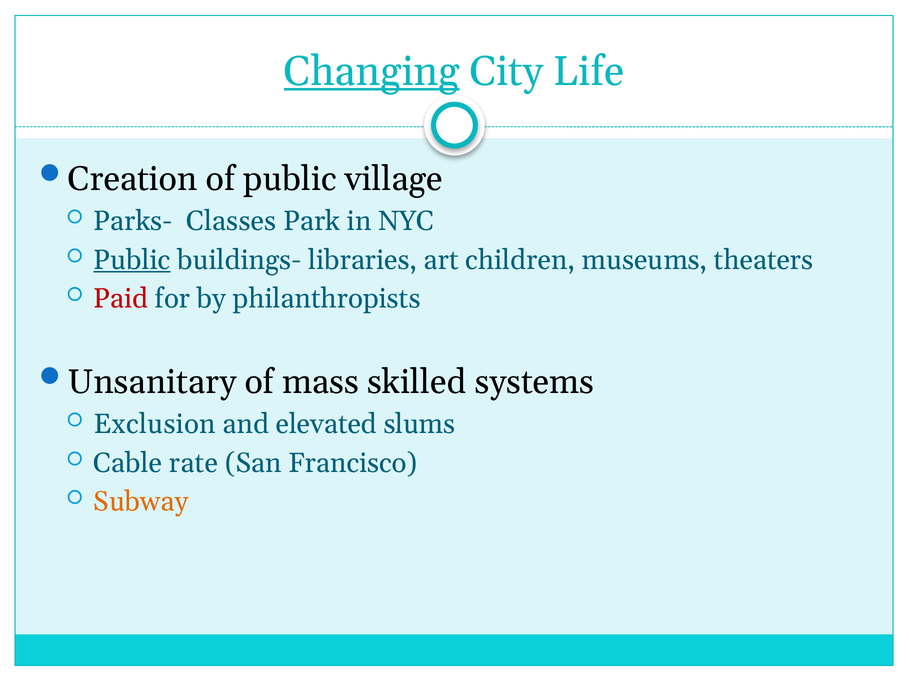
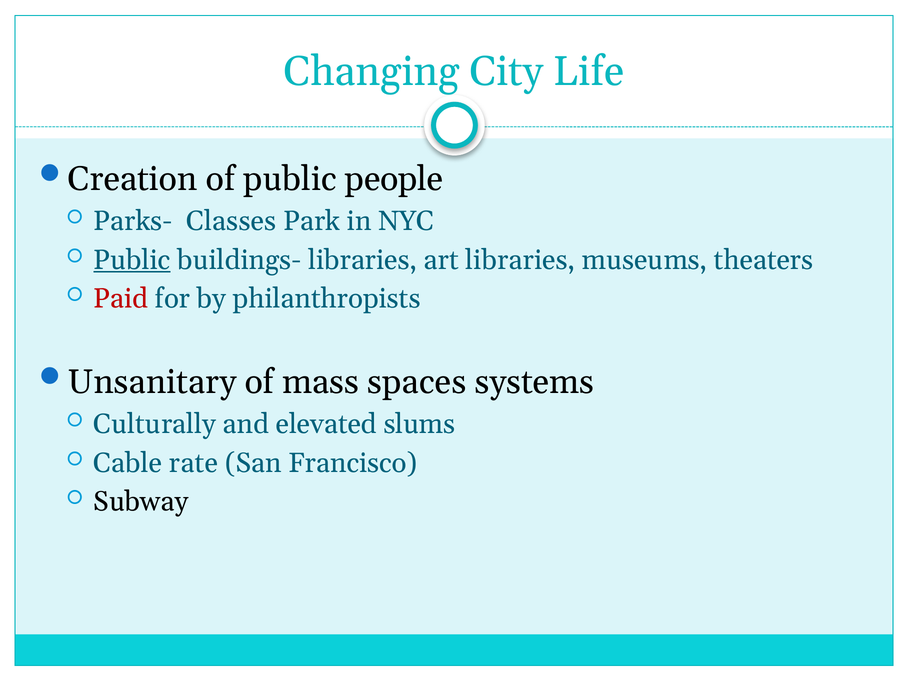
Changing underline: present -> none (372, 72)
village: village -> people (394, 179)
art children: children -> libraries (520, 260)
skilled: skilled -> spaces (417, 382)
Exclusion: Exclusion -> Culturally (155, 425)
Subway colour: orange -> black (141, 502)
